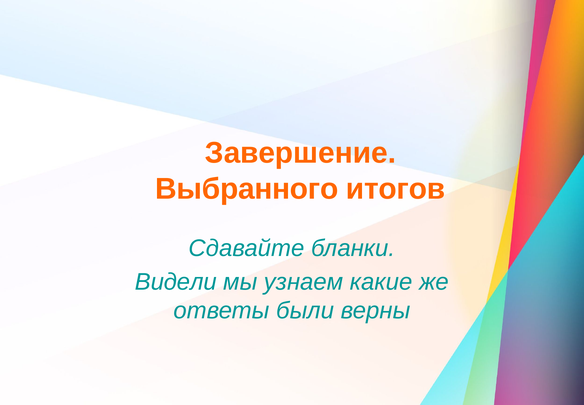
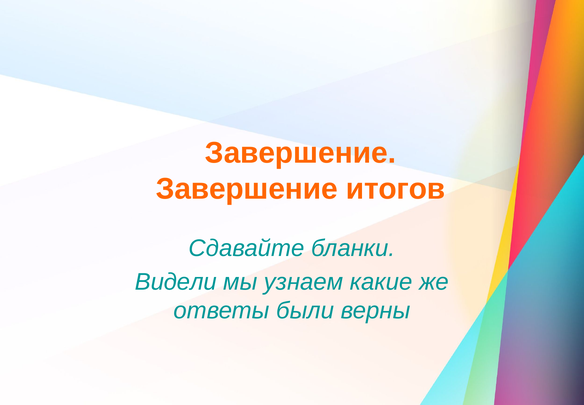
Выбранного: Выбранного -> Завершение (247, 189)
